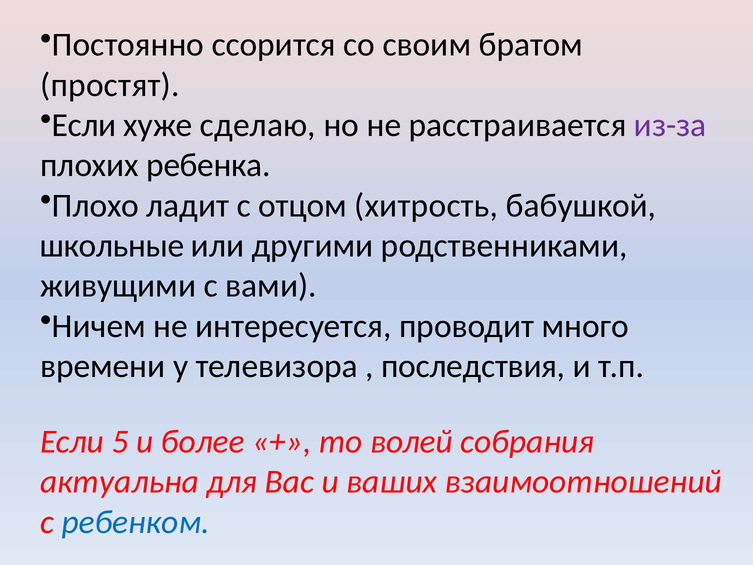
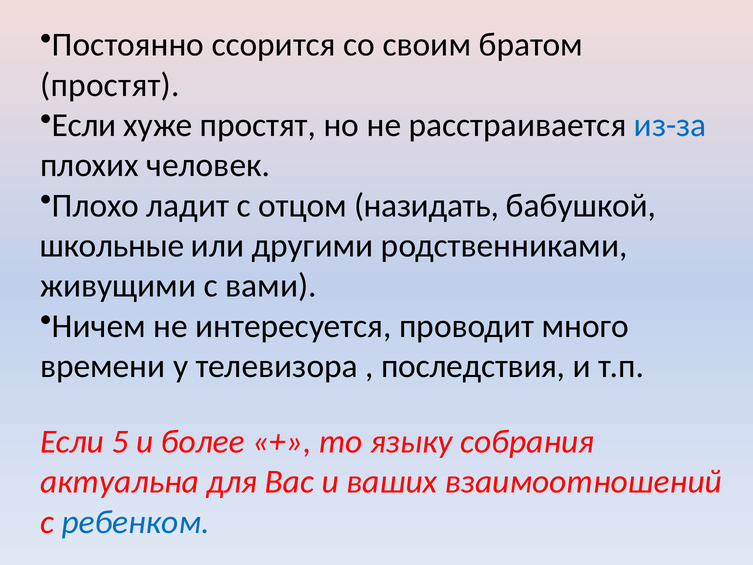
хуже сделаю: сделаю -> простят (258, 125)
из-за colour: purple -> blue (670, 125)
ребенка: ребенка -> человек (208, 165)
хитрость: хитрость -> назидать (427, 205)
волей: волей -> языку (411, 441)
